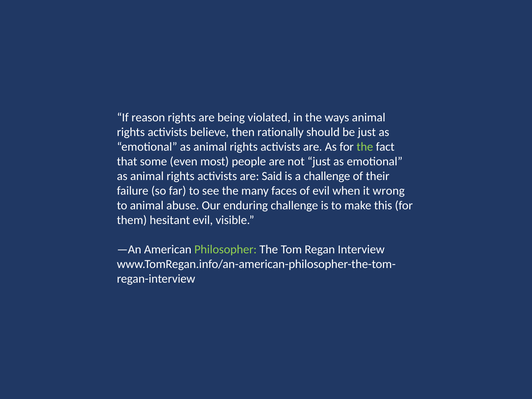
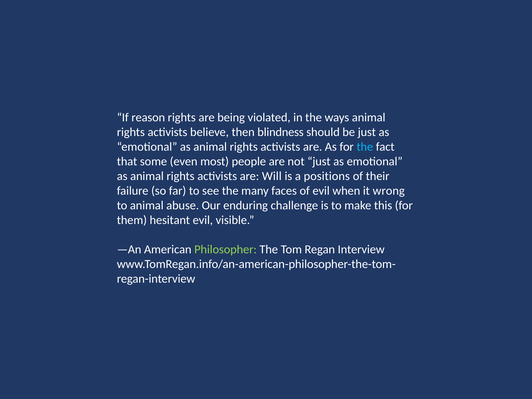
rationally: rationally -> blindness (281, 132)
the colour: light green -> light blue (365, 147)
Said: Said -> Will (272, 176)
a challenge: challenge -> positions (327, 176)
